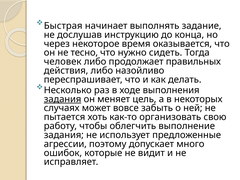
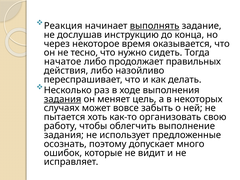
Быстрая: Быстрая -> Реакция (63, 26)
выполнять underline: none -> present (155, 26)
человек: человек -> начатое (63, 62)
агрессии: агрессии -> осознать (65, 144)
